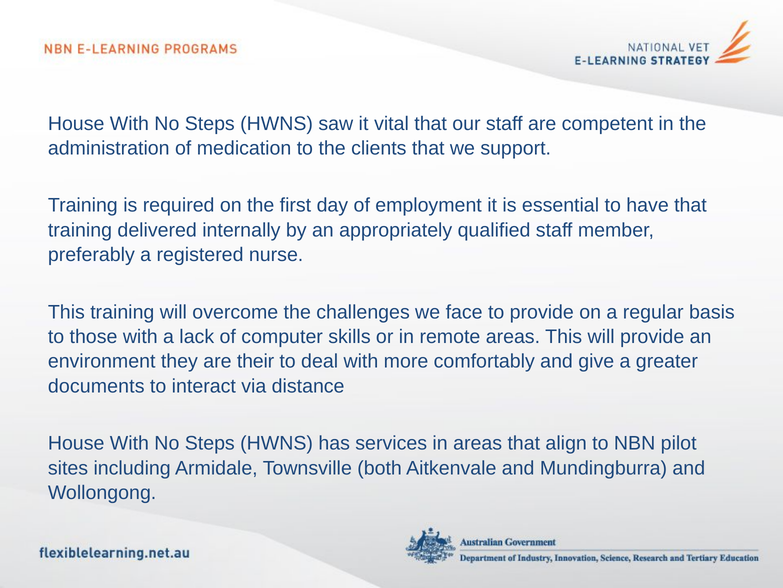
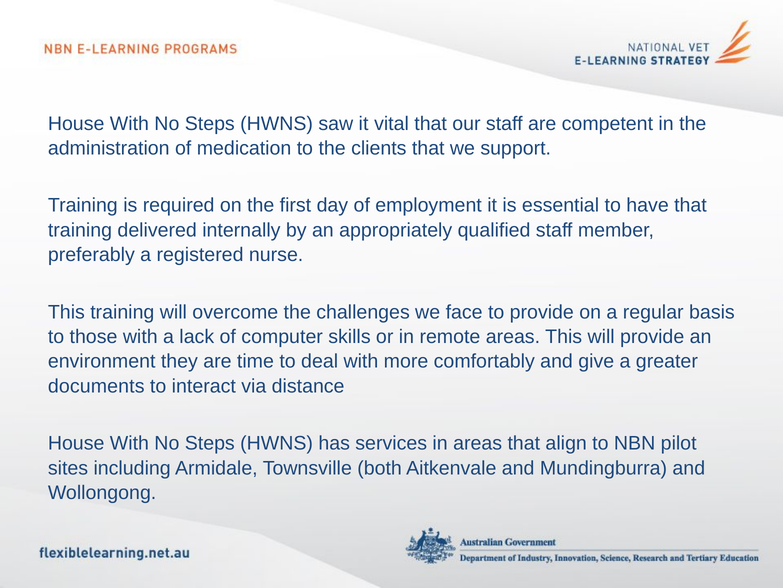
their: their -> time (255, 361)
